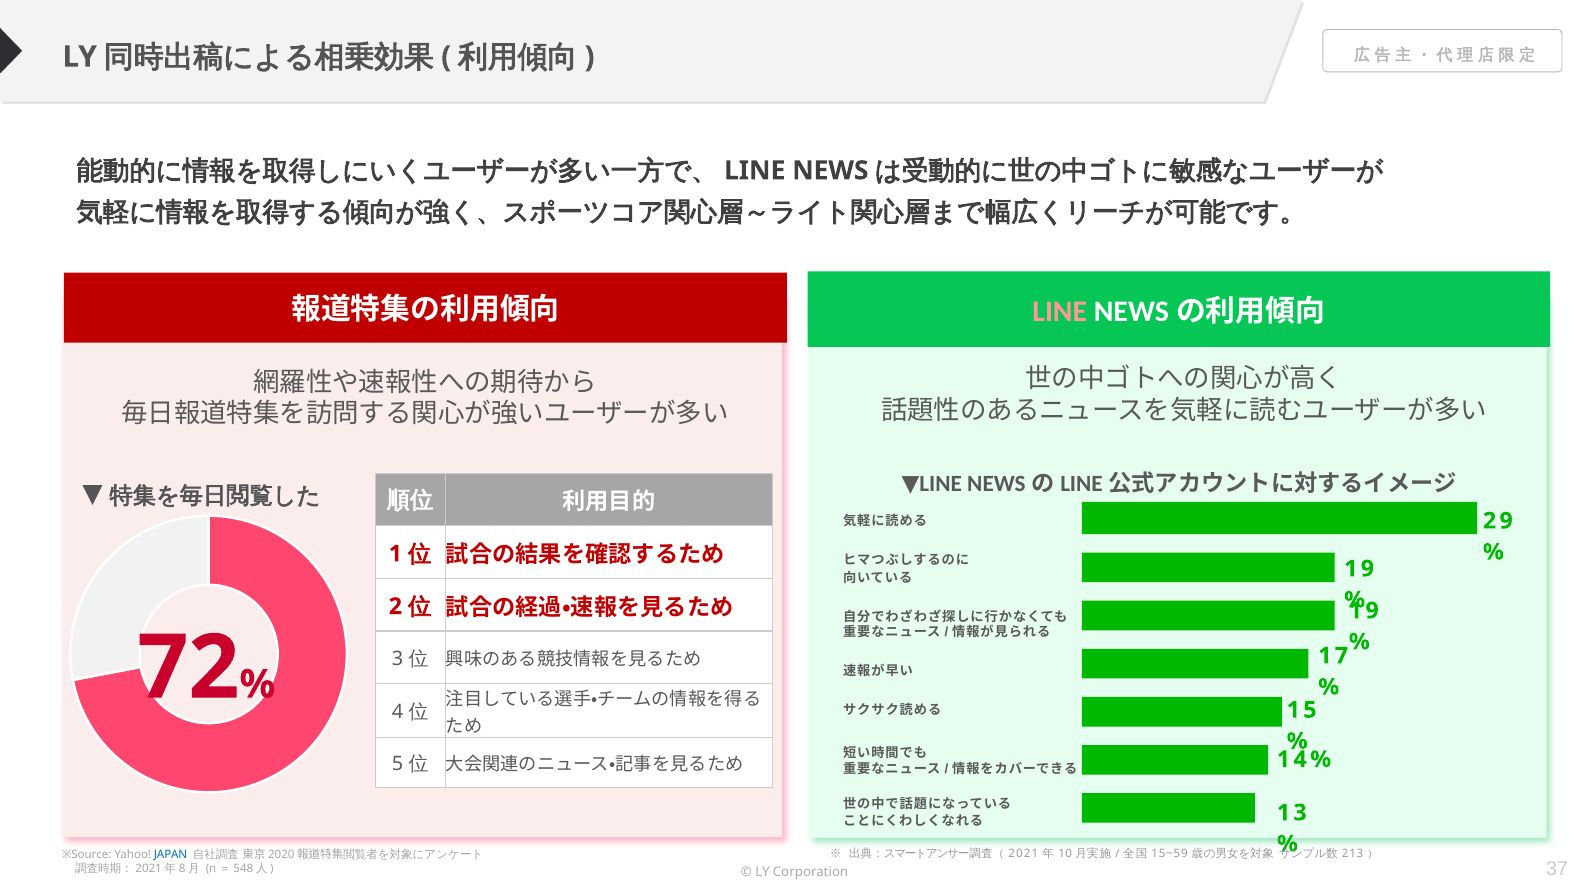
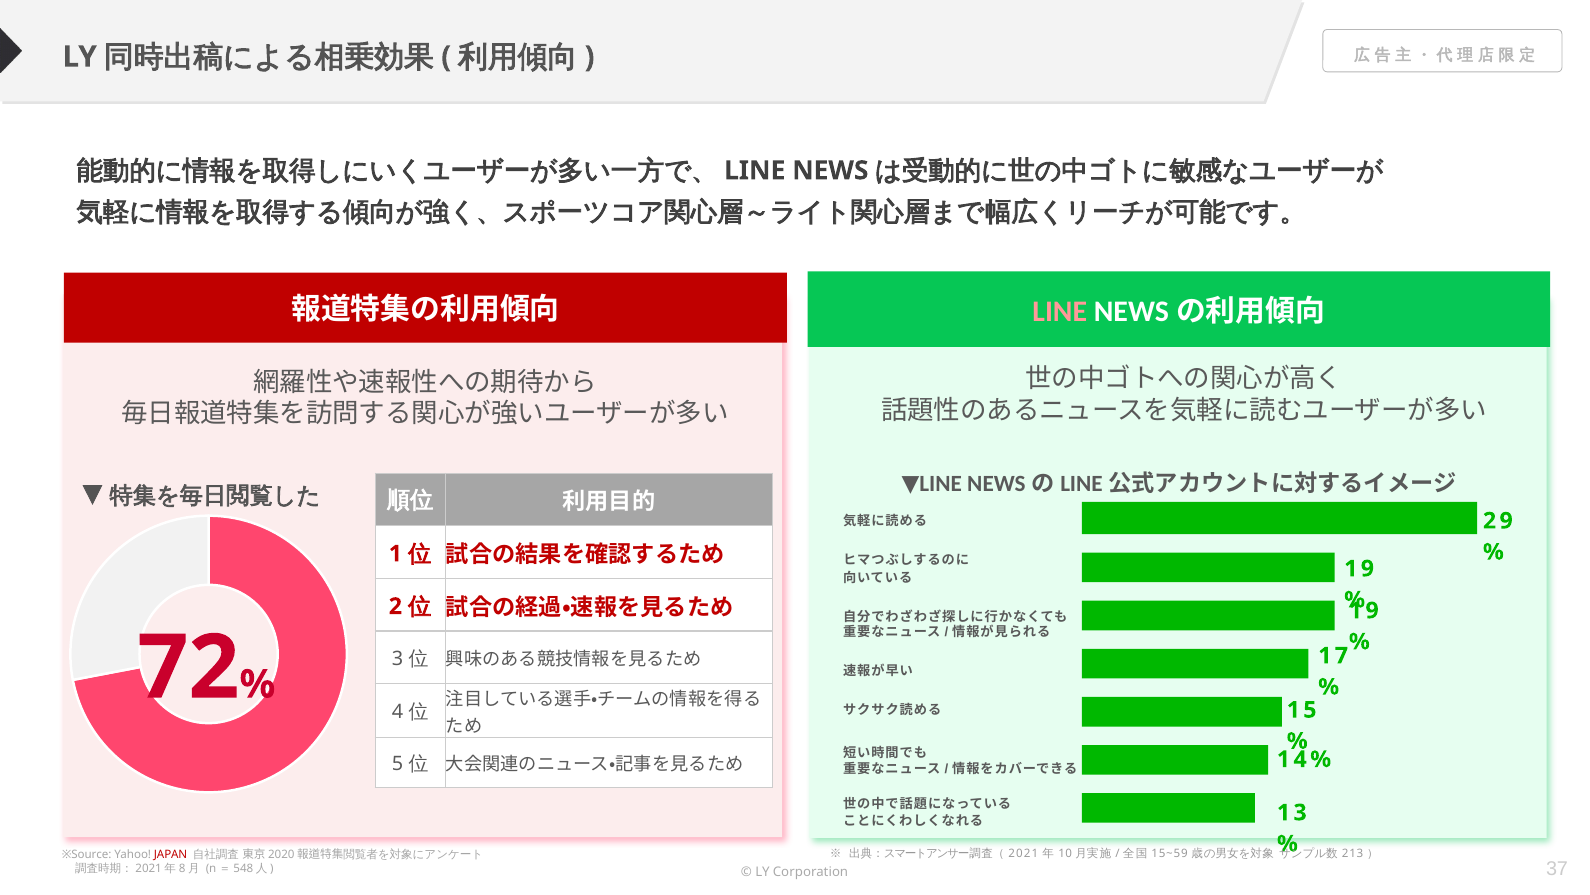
JAPAN colour: blue -> red (171, 854)
